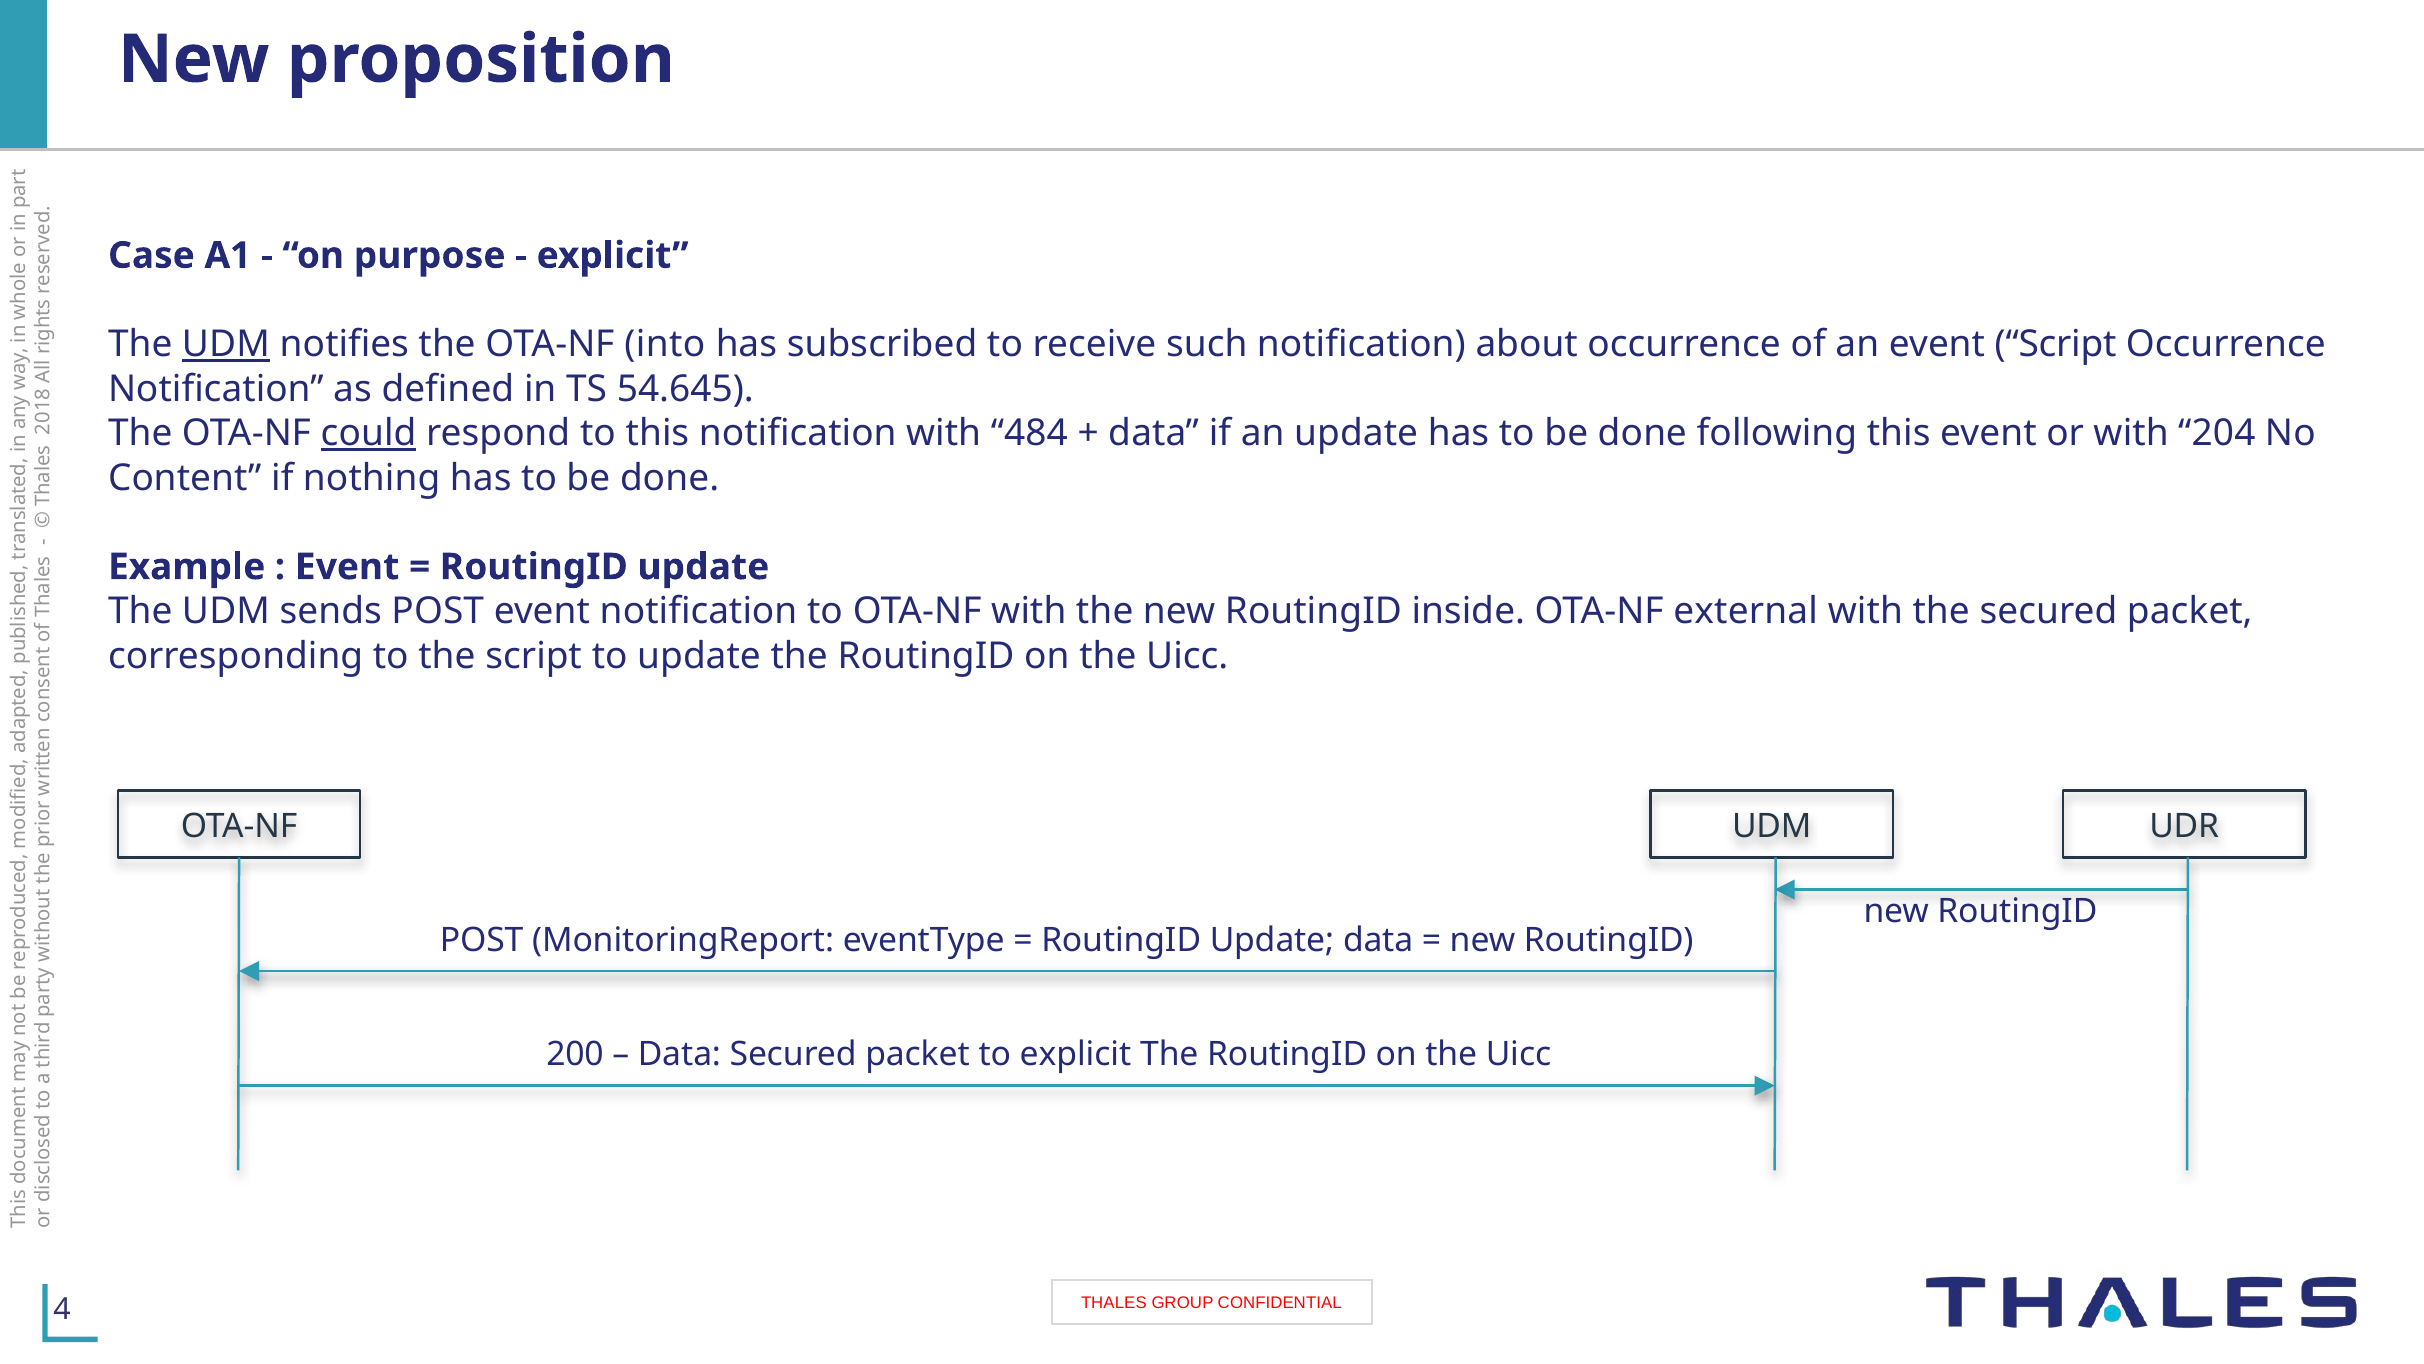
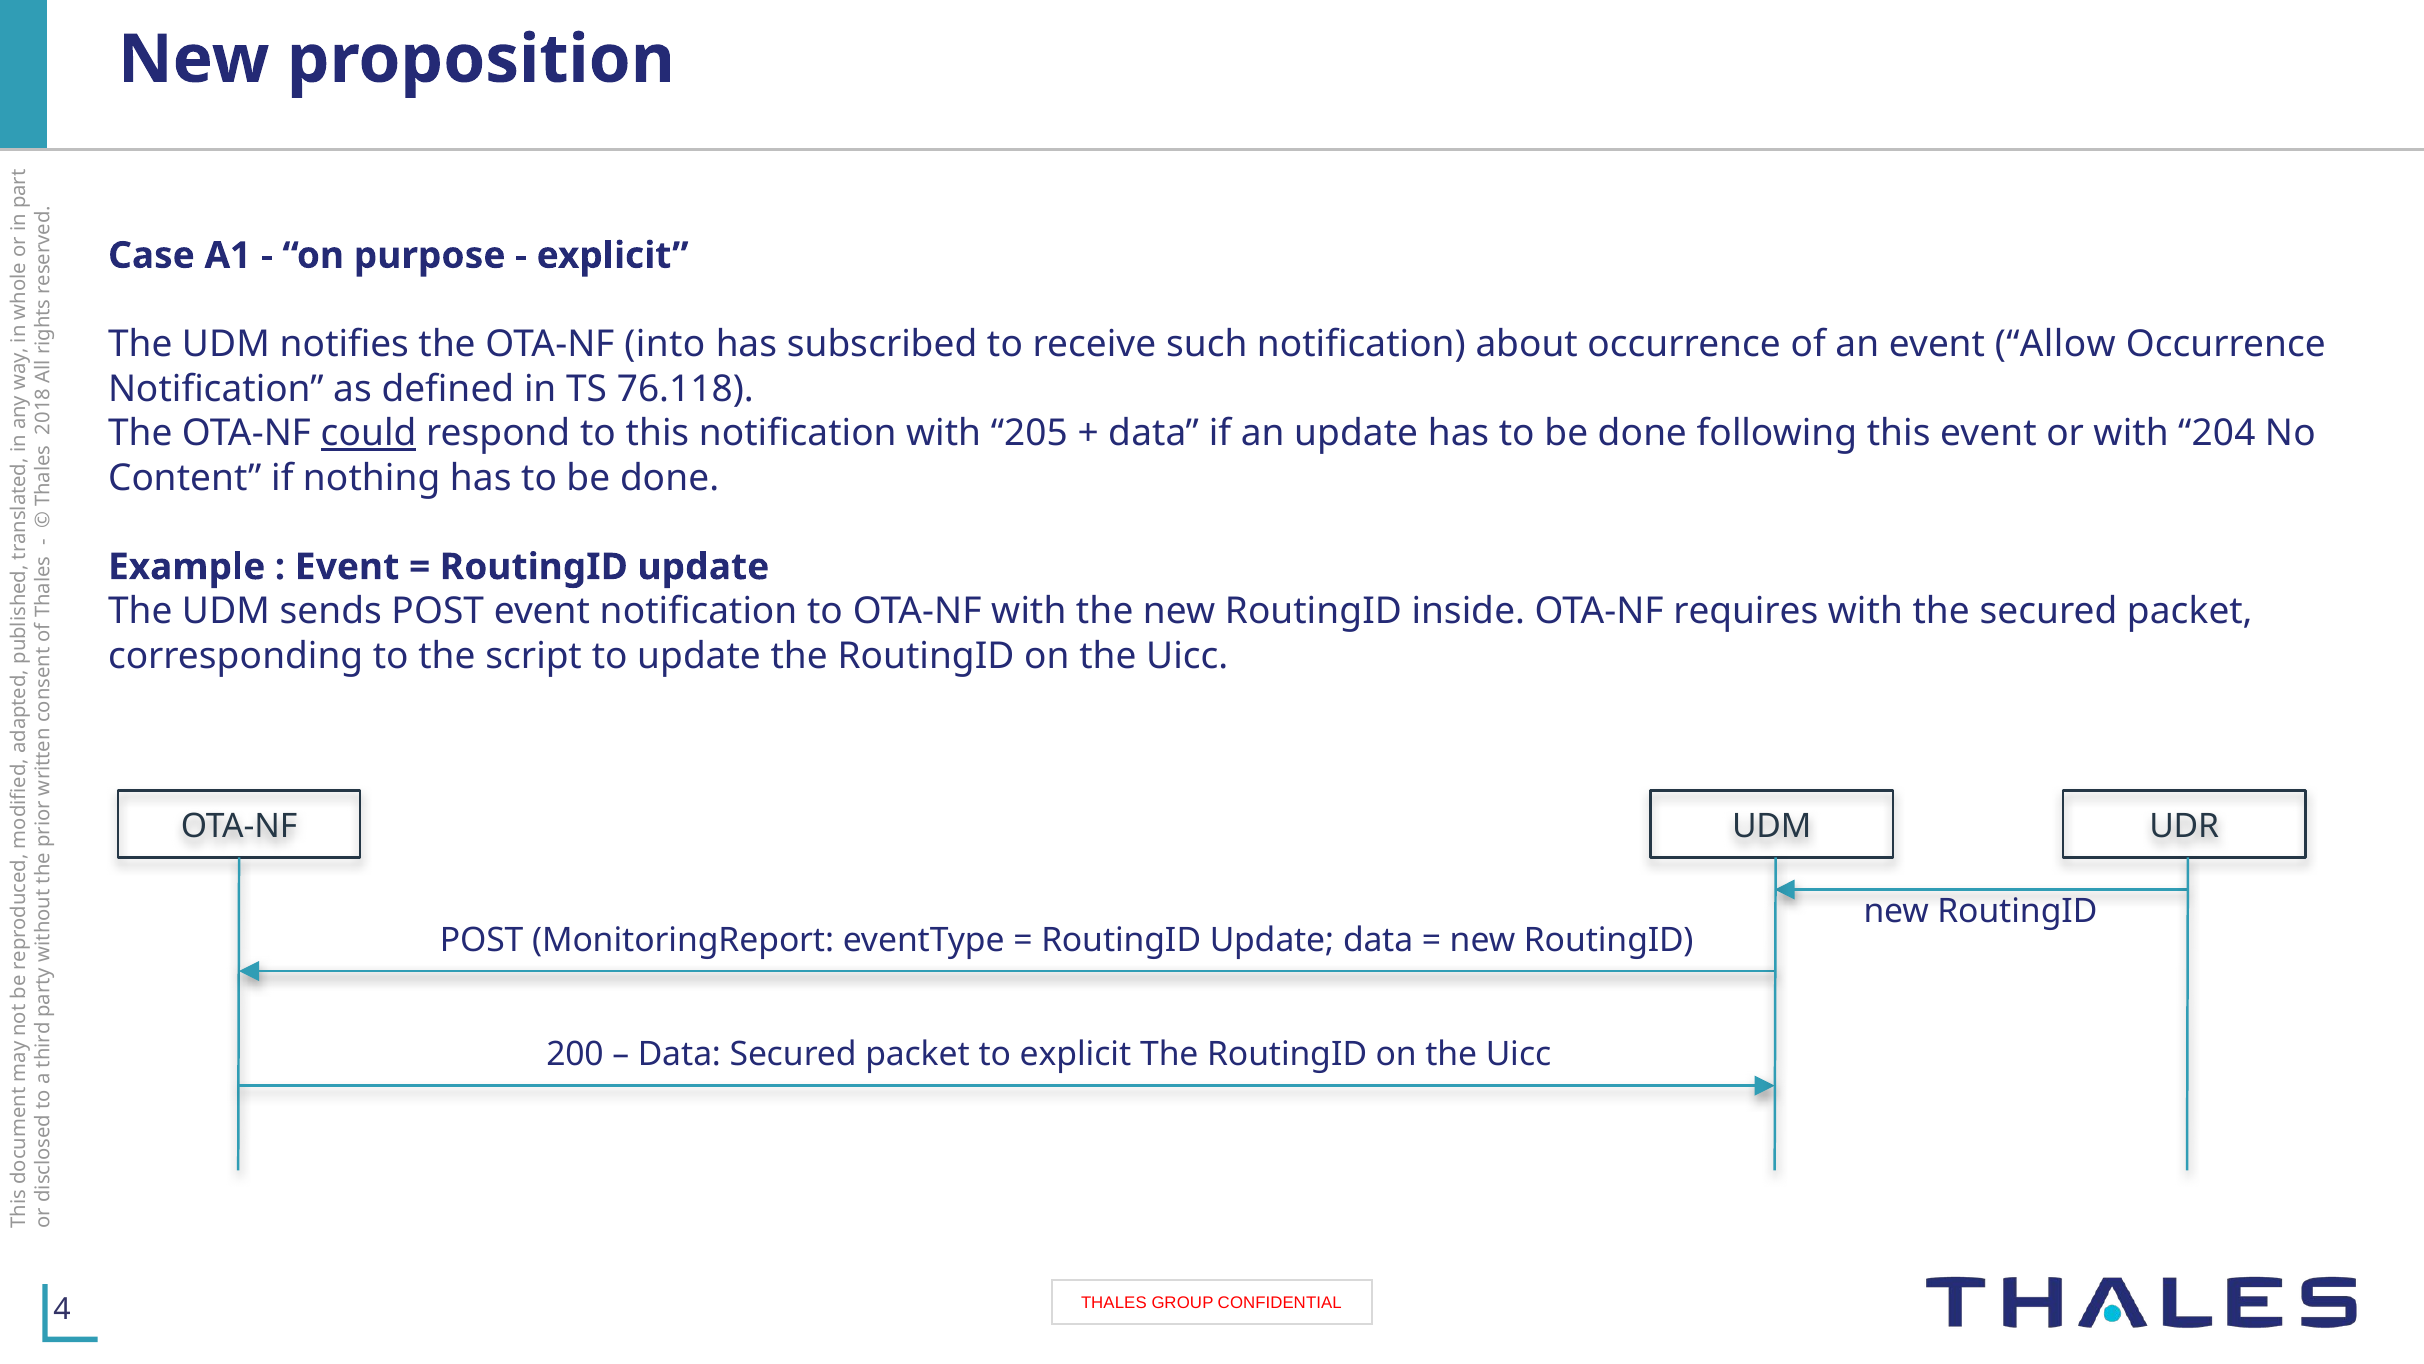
UDM underline: present -> none (226, 344)
event Script: Script -> Allow (2055, 344)
54.645: 54.645 -> 76.118 (685, 389)
484: 484 -> 205 (1029, 433)
external: external -> requires (1746, 611)
